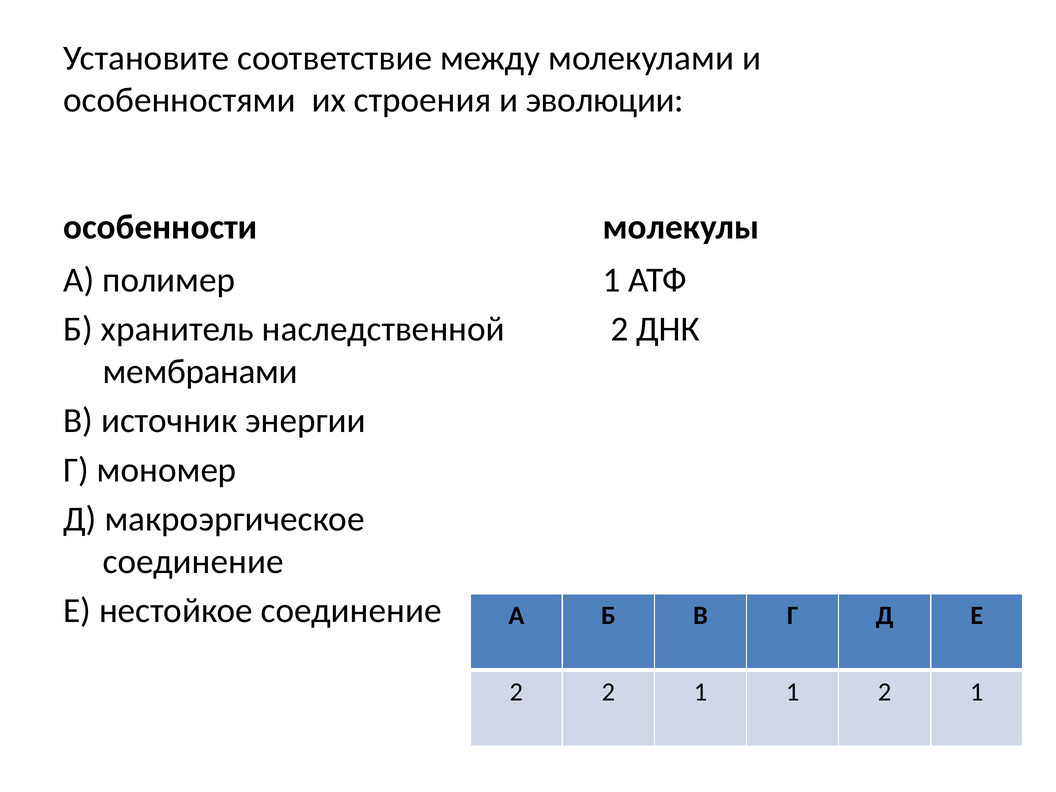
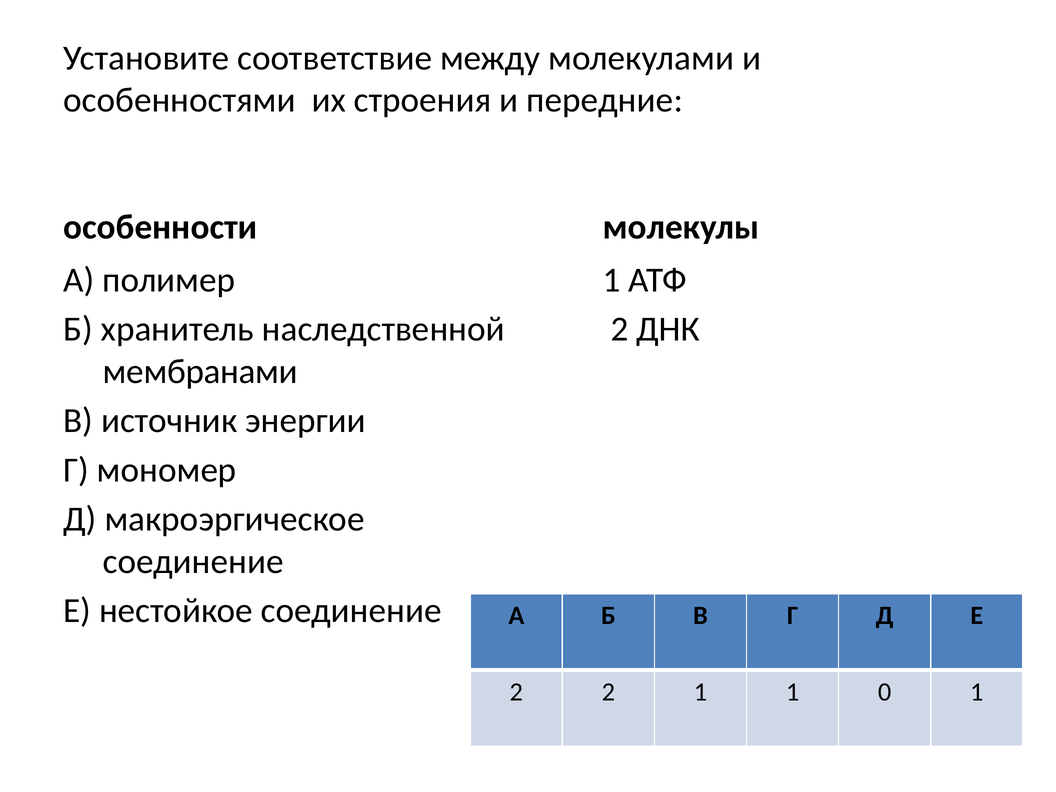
эволюции: эволюции -> передние (605, 100)
1 2: 2 -> 0 (885, 692)
